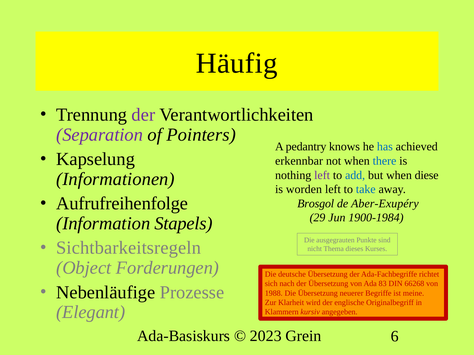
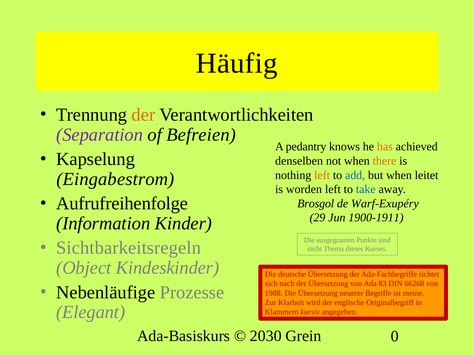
der colour: purple -> orange (143, 115)
Pointers: Pointers -> Befreien (201, 135)
has colour: blue -> orange (385, 147)
erkennbar: erkennbar -> denselben (299, 161)
there colour: blue -> orange (385, 161)
left colour: purple -> orange (322, 175)
diese: diese -> leitet (427, 175)
Informationen: Informationen -> Eingabestrom (115, 179)
Aber-Exupéry: Aber-Exupéry -> Warf-Exupéry (385, 204)
1900-1984: 1900-1984 -> 1900-1911 (376, 218)
Stapels: Stapels -> Kinder (183, 224)
Forderungen: Forderungen -> Kindeskinder (168, 268)
2023: 2023 -> 2030 (266, 336)
6: 6 -> 0 (395, 337)
